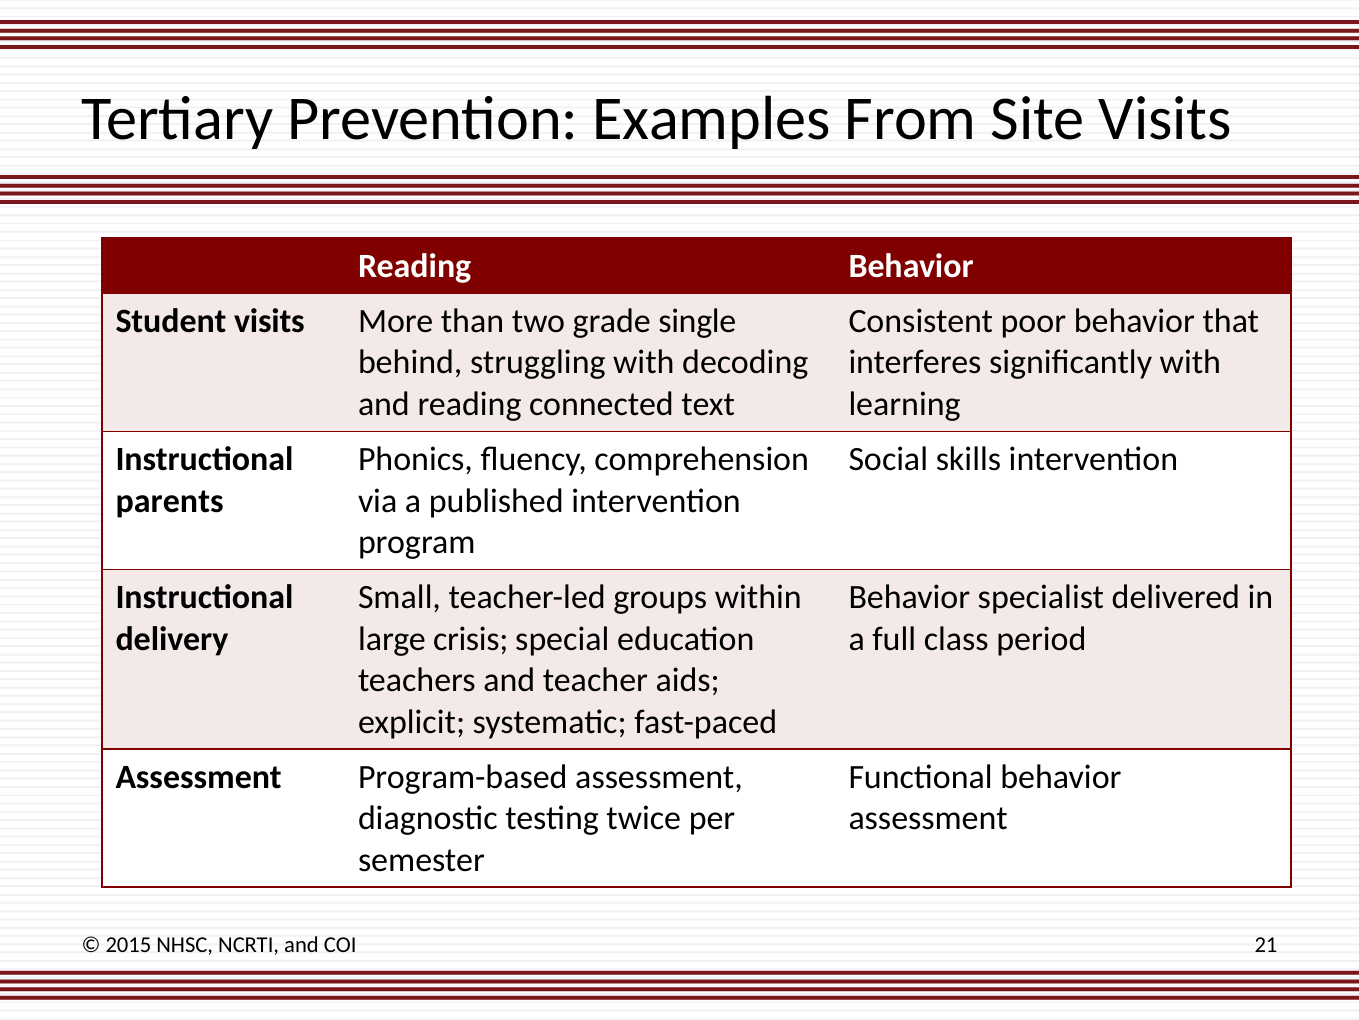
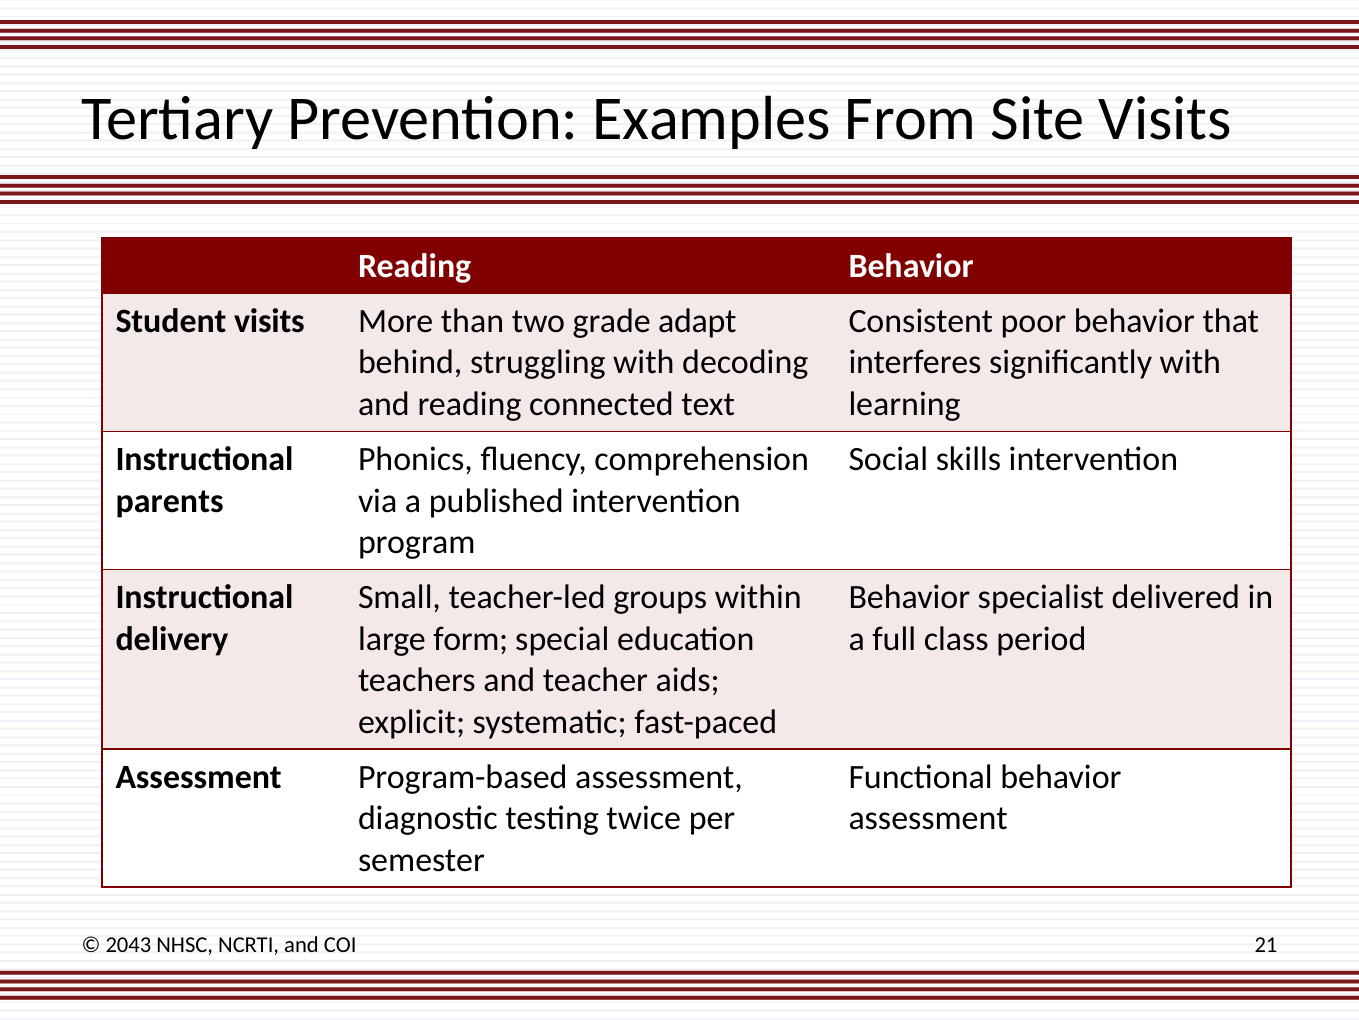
single: single -> adapt (697, 321)
crisis: crisis -> form (471, 638)
2015: 2015 -> 2043 (128, 944)
